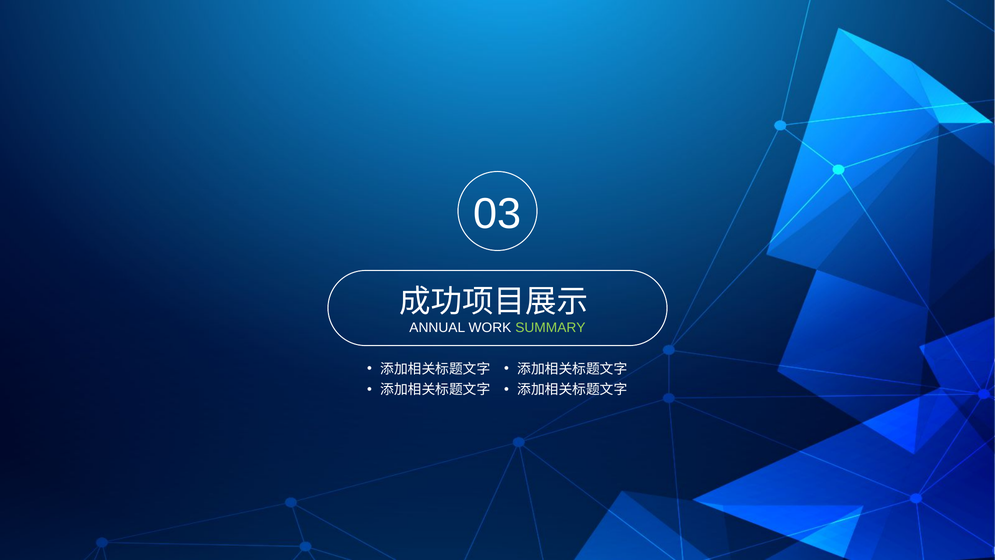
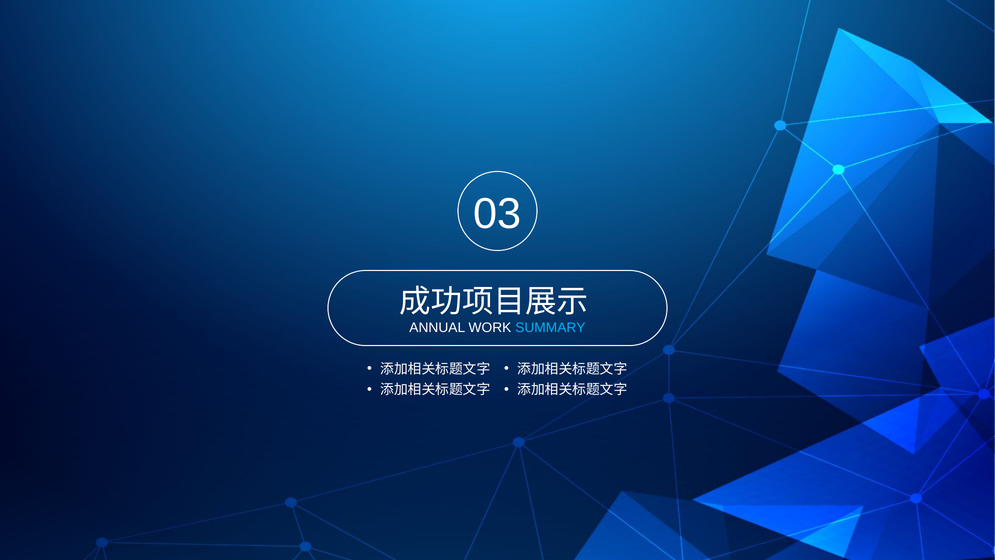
SUMMARY colour: light green -> light blue (550, 328)
